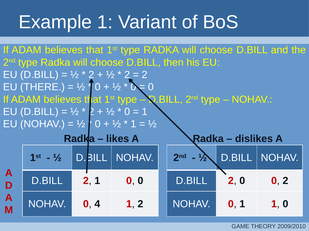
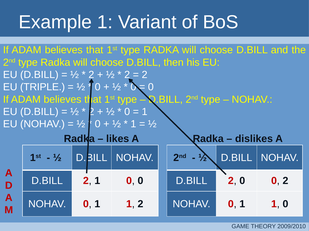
THERE: THERE -> TRIPLE (43, 87)
4: 4 -> 1 (97, 205)
